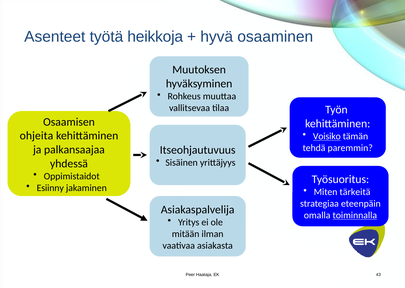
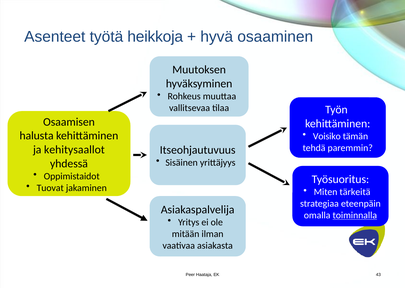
ohjeita: ohjeita -> halusta (37, 136)
Voisiko underline: present -> none (327, 136)
palkansaajaa: palkansaajaa -> kehitysaallot (74, 150)
Esiinny: Esiinny -> Tuovat (50, 188)
